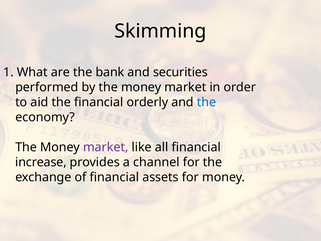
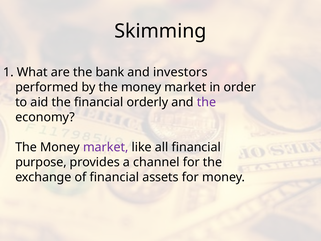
securities: securities -> investors (180, 72)
the colour: blue -> purple (207, 102)
increase: increase -> purpose (41, 162)
